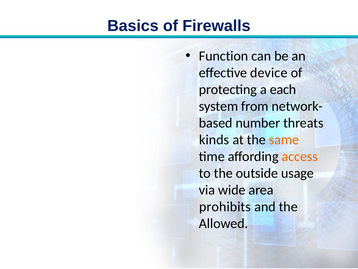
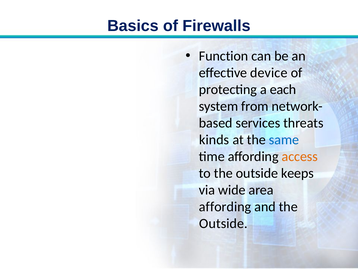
number: number -> services (258, 123)
same colour: orange -> blue (284, 139)
usage: usage -> keeps (297, 173)
prohibits: prohibits -> affording (225, 206)
Allowed: Allowed -> Outside (223, 223)
